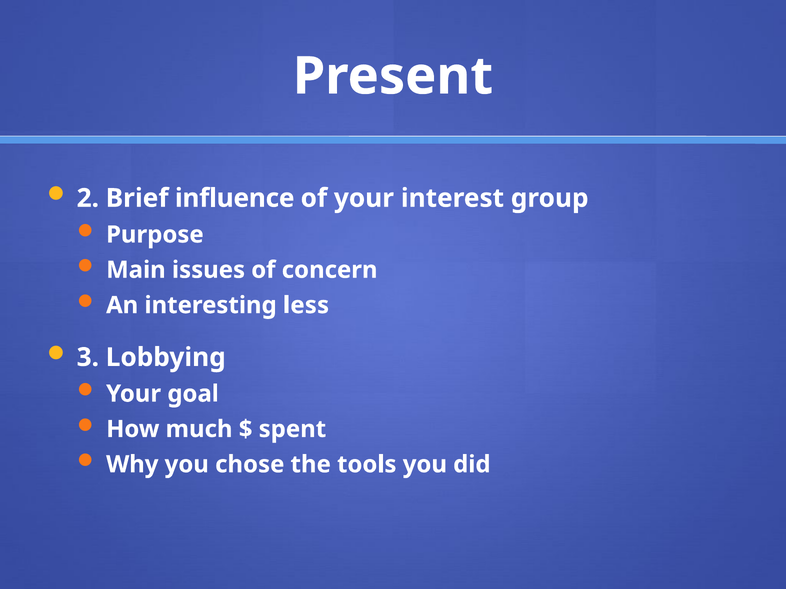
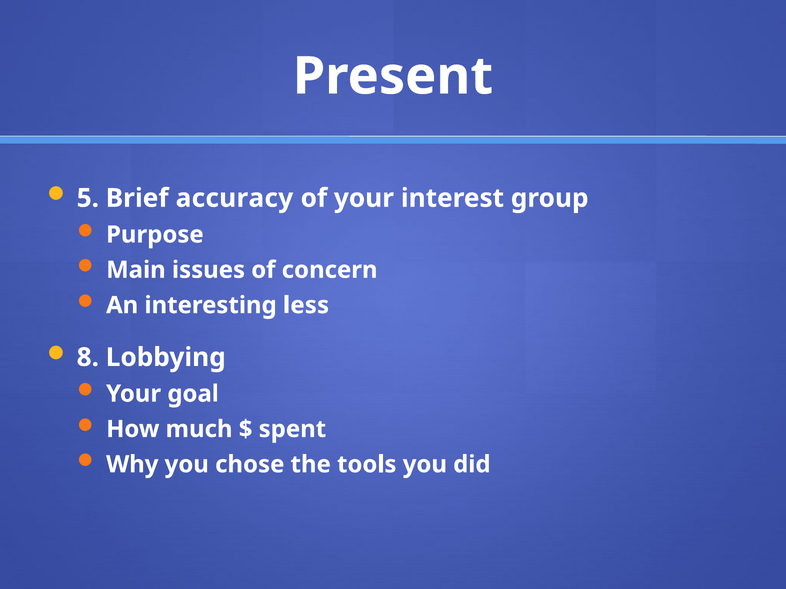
2: 2 -> 5 (88, 198)
influence: influence -> accuracy (234, 198)
3: 3 -> 8 (88, 358)
